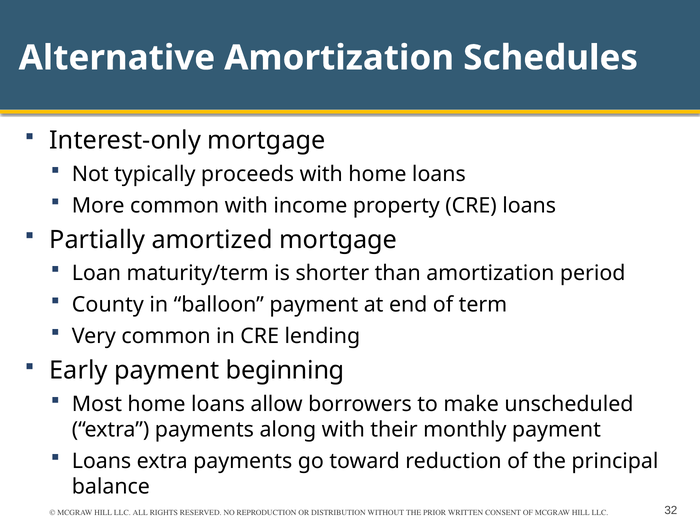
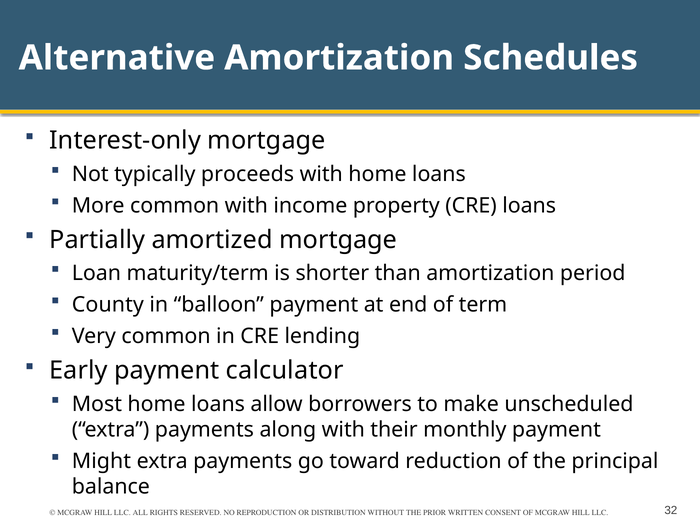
beginning: beginning -> calculator (285, 370)
Loans: Loans -> Might (101, 461)
